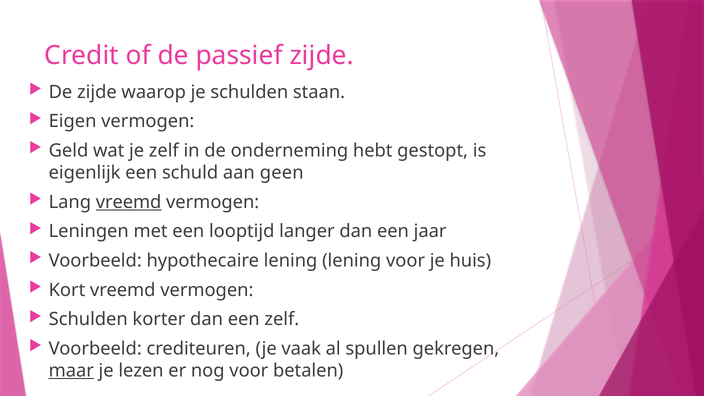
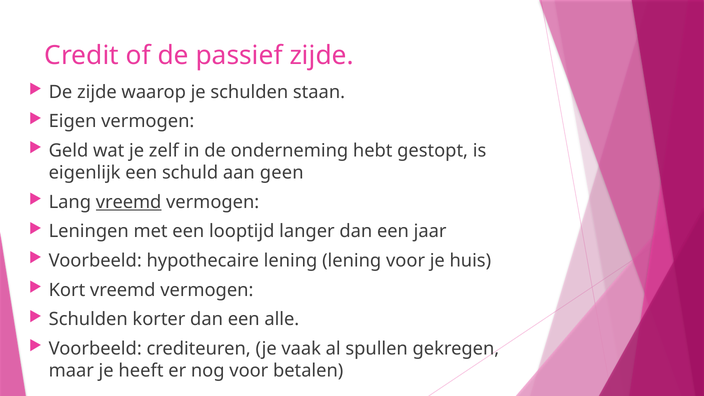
een zelf: zelf -> alle (282, 319)
maar underline: present -> none (71, 371)
lezen: lezen -> heeft (141, 371)
